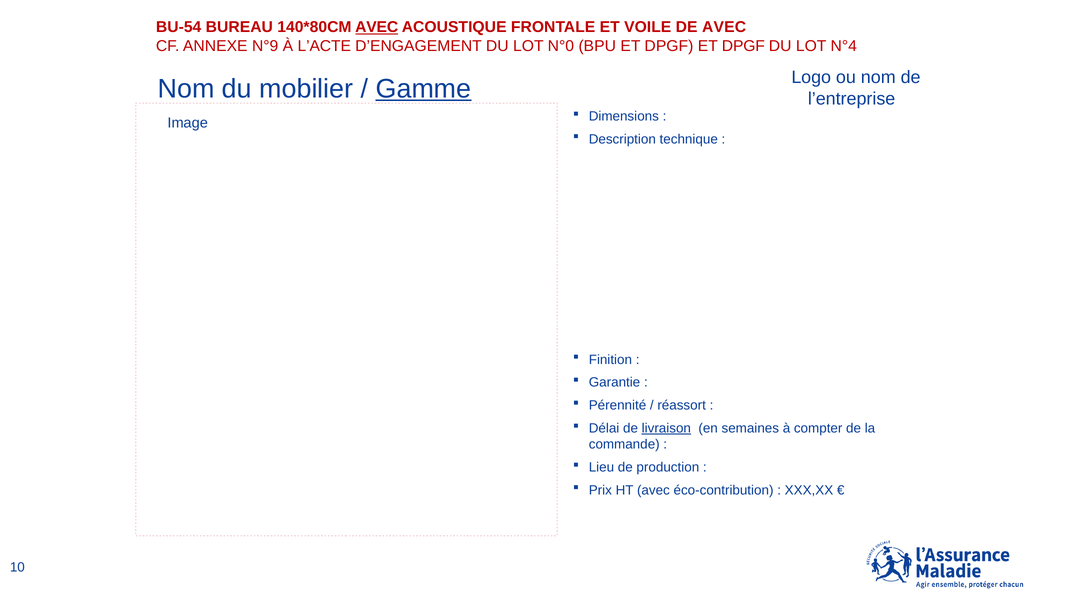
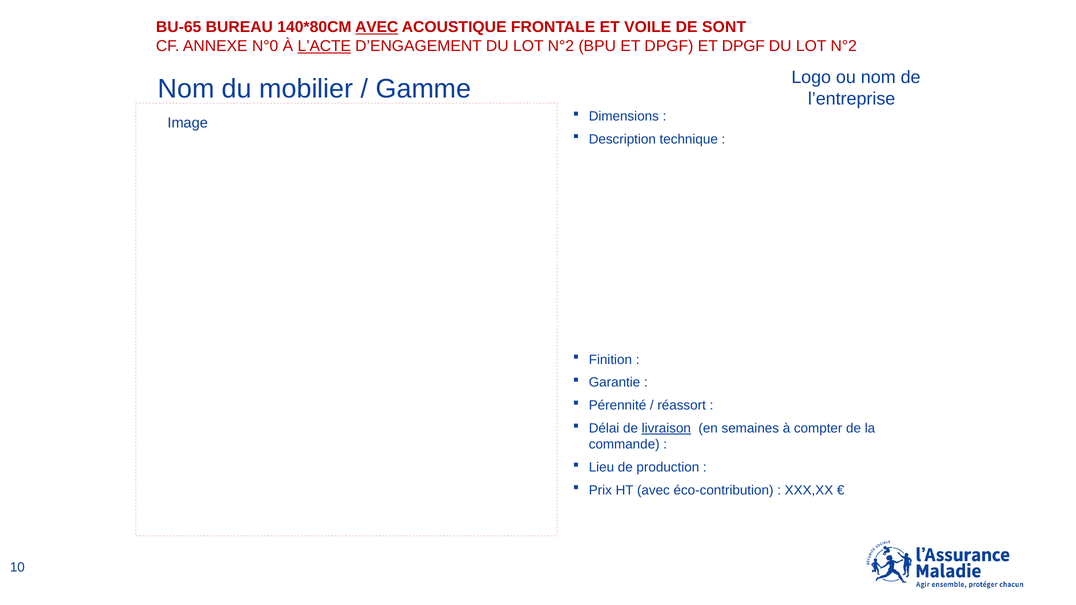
BU-54: BU-54 -> BU-65 (179, 27)
DE AVEC: AVEC -> SONT (724, 27)
N°9: N°9 -> N°0 (265, 46)
L’ACTE underline: none -> present (324, 46)
D’ENGAGEMENT DU LOT N°0: N°0 -> N°2 (561, 46)
N°4: N°4 -> N°2 (844, 46)
Gamme underline: present -> none (423, 89)
